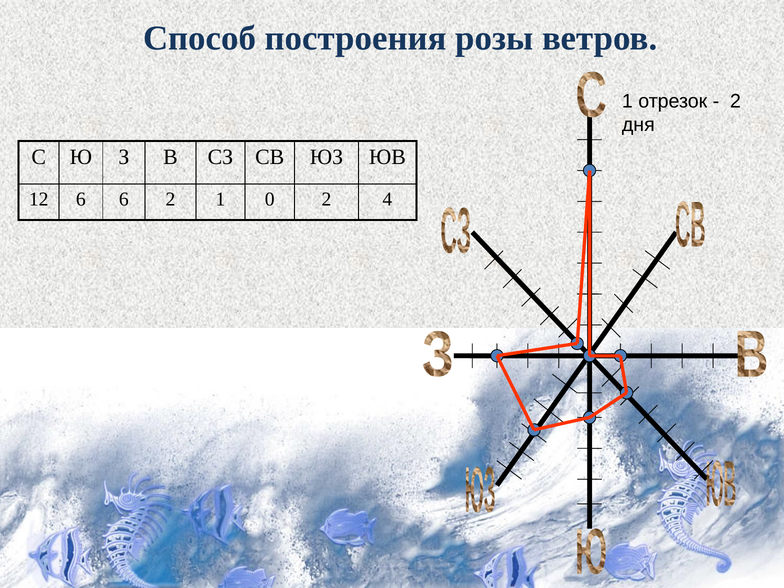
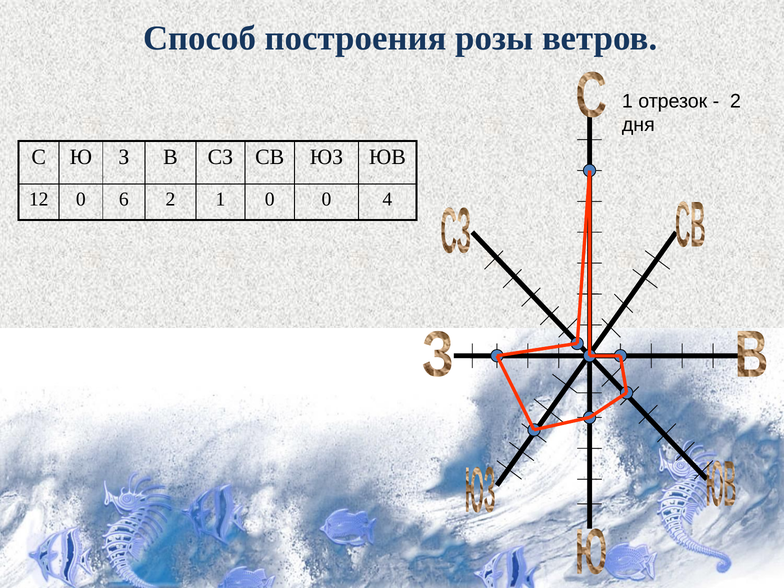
12 6: 6 -> 0 (81, 199)
0 2: 2 -> 0 (326, 199)
